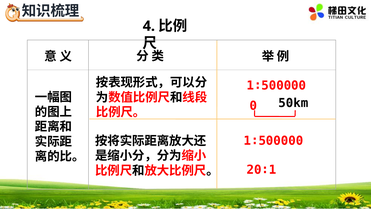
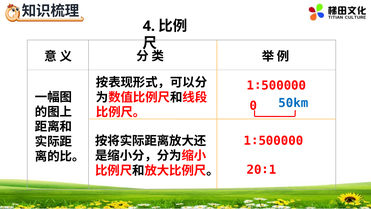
50km colour: black -> blue (293, 103)
